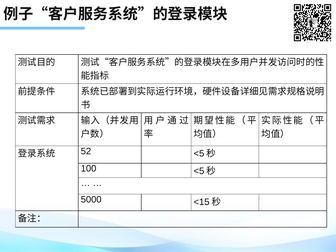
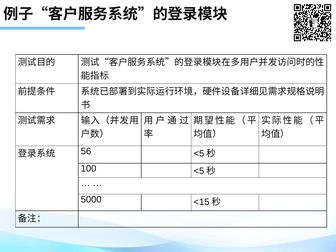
52: 52 -> 56 (86, 151)
